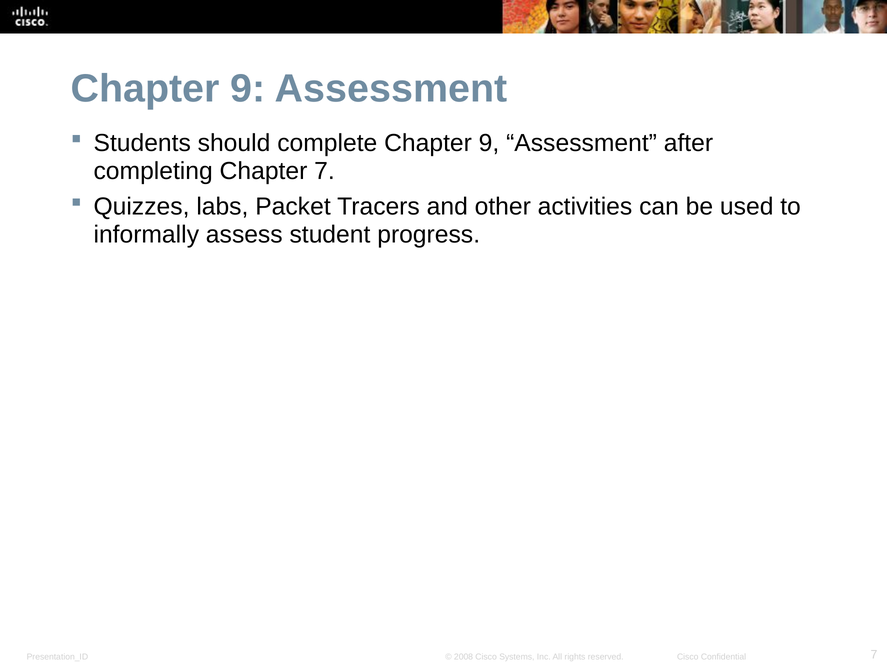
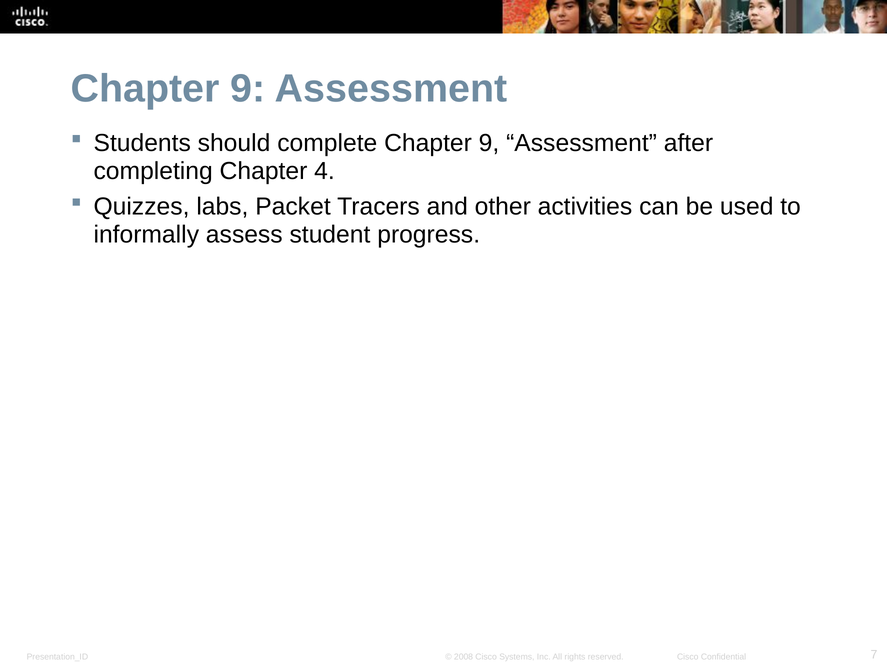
Chapter 7: 7 -> 4 (324, 171)
